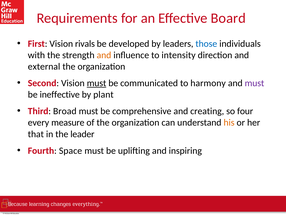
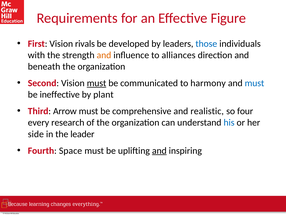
Board: Board -> Figure (228, 18)
intensity: intensity -> alliances (179, 55)
external: external -> beneath (44, 66)
must colour: purple -> blue (254, 83)
Broad: Broad -> Arrow (65, 111)
creating: creating -> realistic (207, 111)
measure: measure -> research (68, 122)
his colour: orange -> blue (229, 122)
that: that -> side (36, 134)
and underline: none -> present (159, 150)
